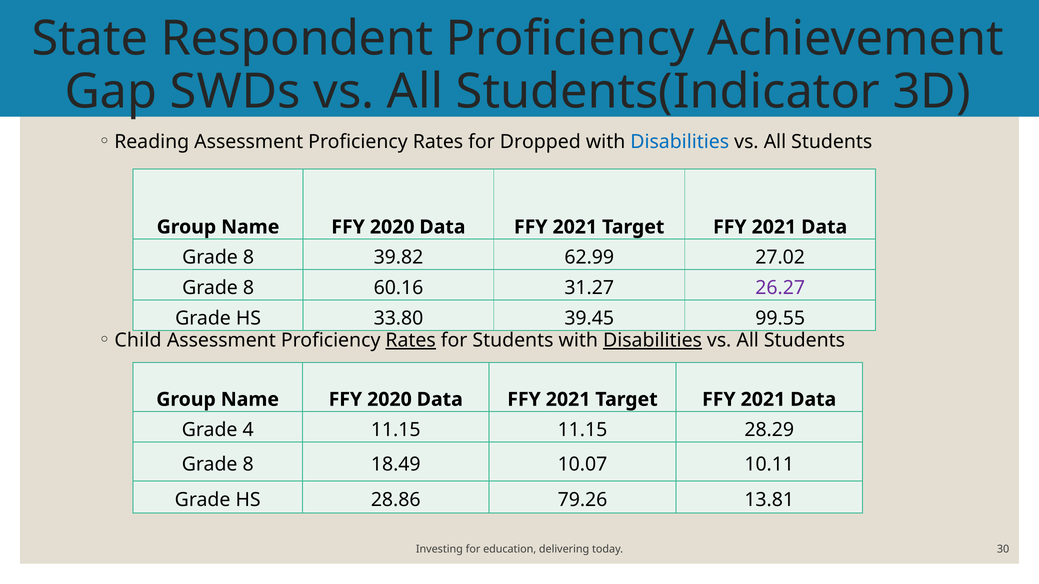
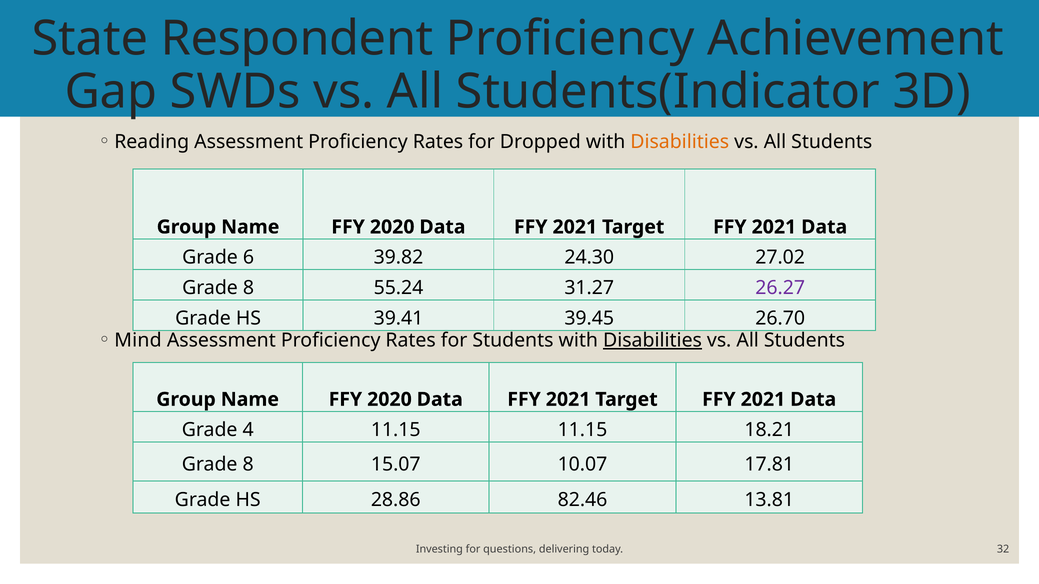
Disabilities colour: blue -> orange (680, 142)
8: 8 -> 6 (249, 258)
62.99: 62.99 -> 24.30 (589, 258)
60.16: 60.16 -> 55.24 (398, 288)
33.80: 33.80 -> 39.41 (398, 319)
99.55: 99.55 -> 26.70 (780, 319)
Child: Child -> Mind (138, 341)
Rates underline: present -> none (411, 341)
28.29: 28.29 -> 18.21 (769, 430)
18.49: 18.49 -> 15.07 (396, 465)
10.11: 10.11 -> 17.81 (769, 465)
79.26: 79.26 -> 82.46 (582, 500)
education: education -> questions (510, 550)
30: 30 -> 32 (1003, 550)
